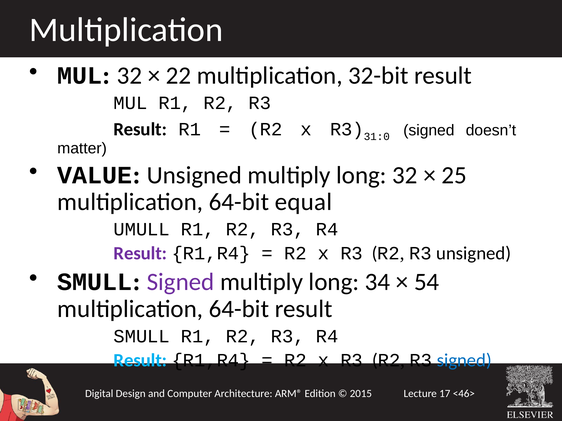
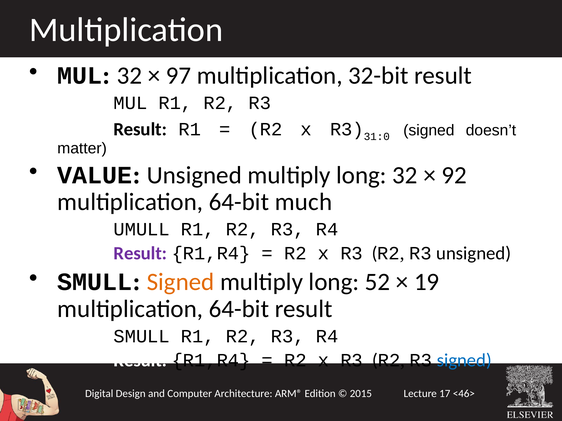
22: 22 -> 97 (178, 76)
25: 25 -> 92 (454, 175)
equal: equal -> much (303, 202)
Signed colour: purple -> orange (181, 282)
34: 34 -> 52 (377, 282)
54: 54 -> 19 (427, 282)
Result colour: light blue -> white (140, 361)
